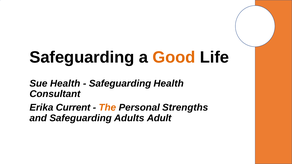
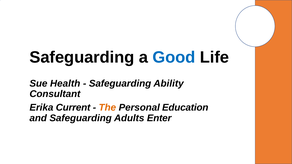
Good colour: orange -> blue (174, 57)
Safeguarding Health: Health -> Ability (169, 84)
Strengths: Strengths -> Education (185, 108)
Adult: Adult -> Enter (159, 118)
